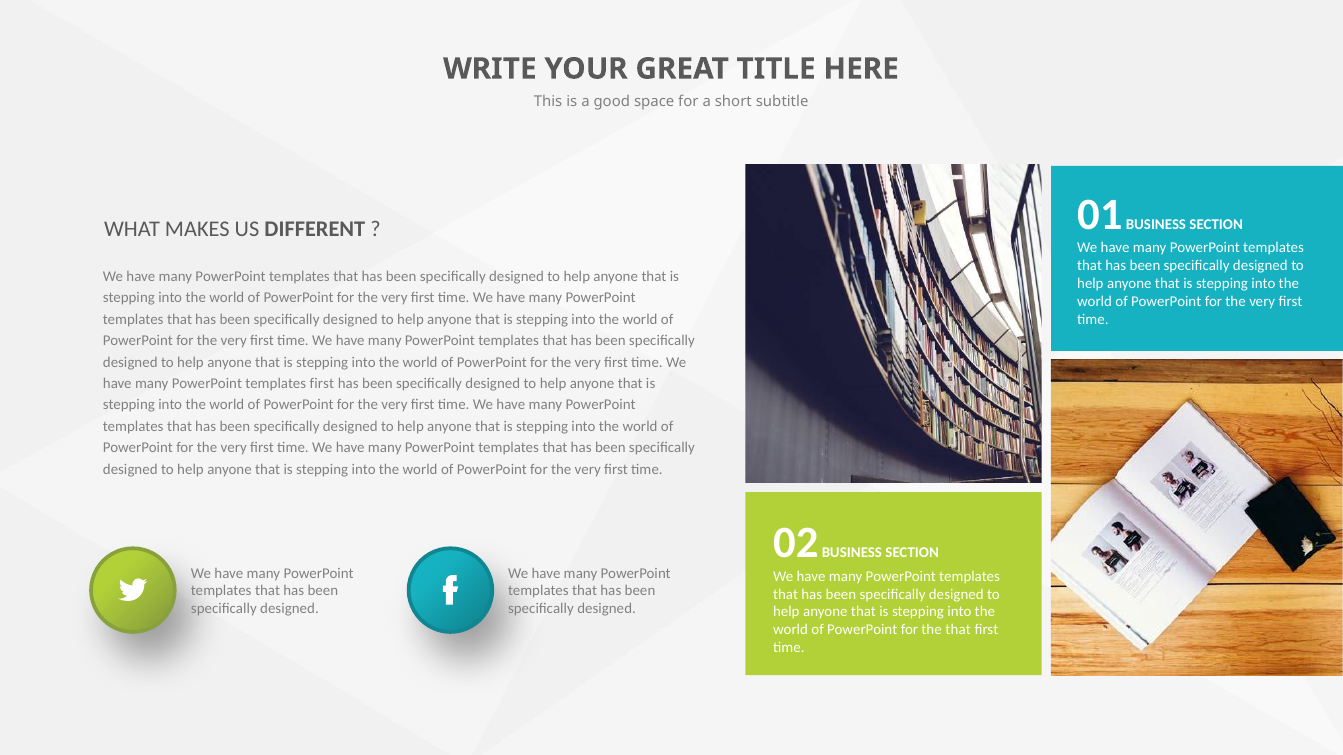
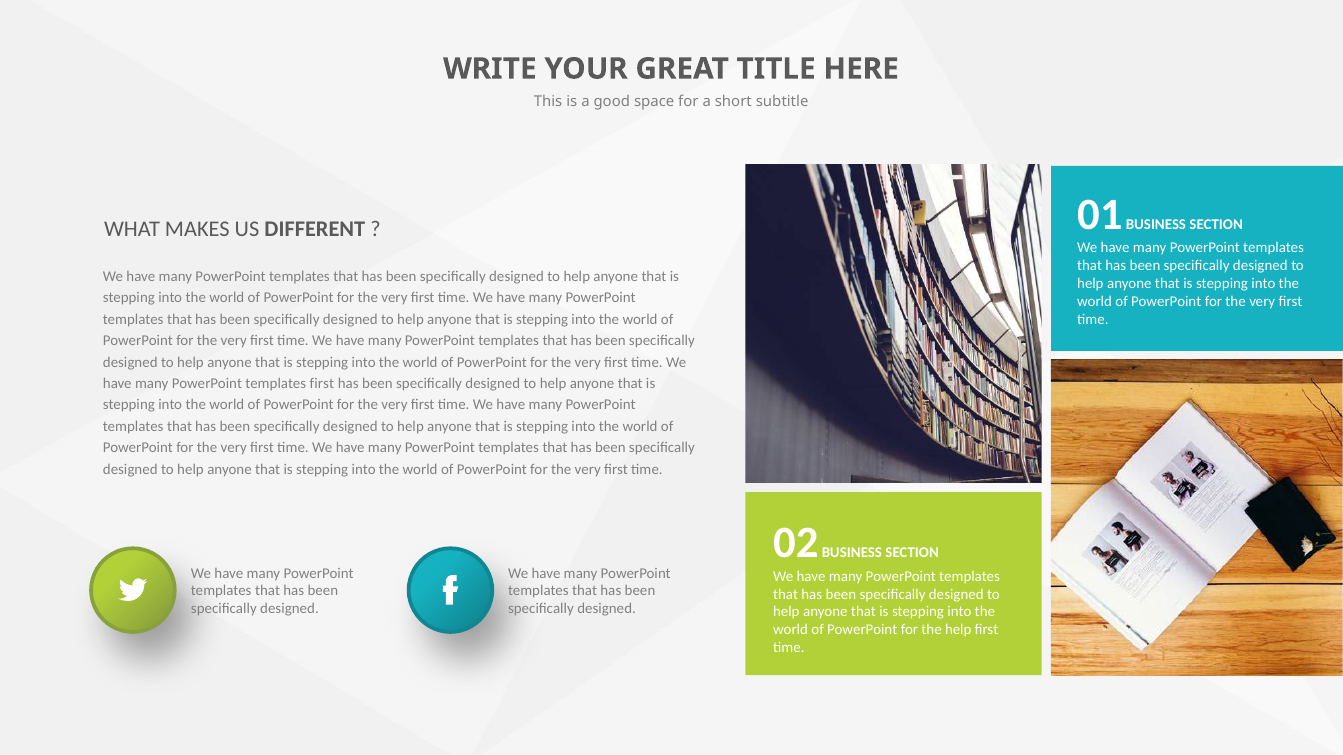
the that: that -> help (958, 630)
